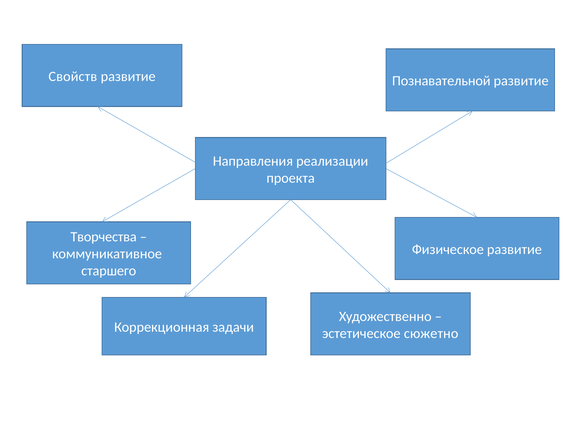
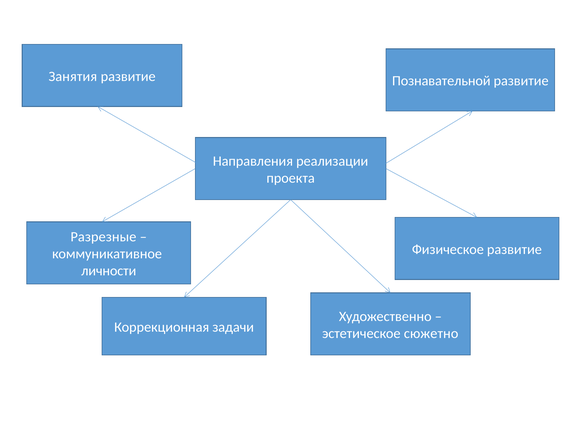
Свойств: Свойств -> Занятия (73, 76)
Творчества: Творчества -> Разрезные (103, 237)
старшего: старшего -> личности (109, 271)
